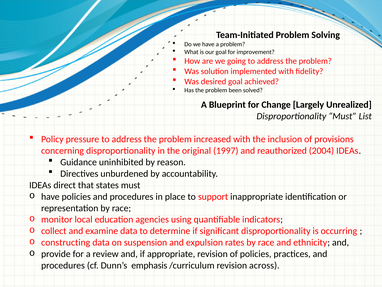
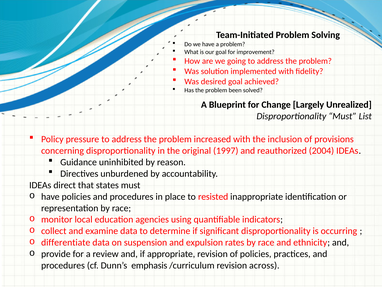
support: support -> resisted (213, 196)
constructing: constructing -> differentiate (66, 242)
